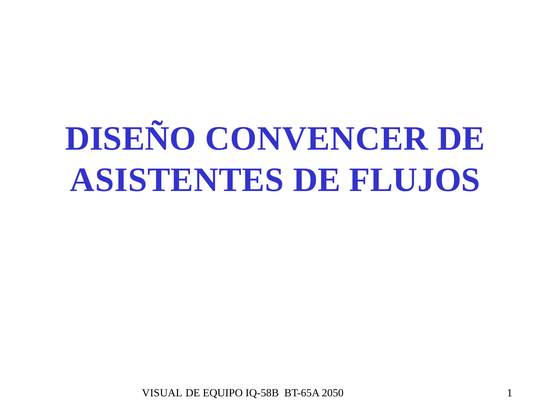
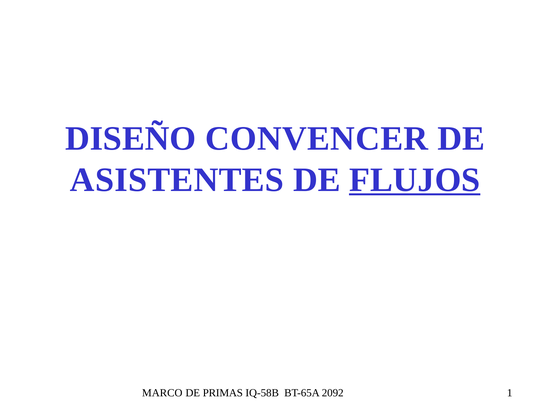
FLUJOS underline: none -> present (415, 180)
VISUAL: VISUAL -> MARCO (162, 393)
EQUIPO: EQUIPO -> PRIMAS (223, 393)
2050: 2050 -> 2092 (333, 393)
